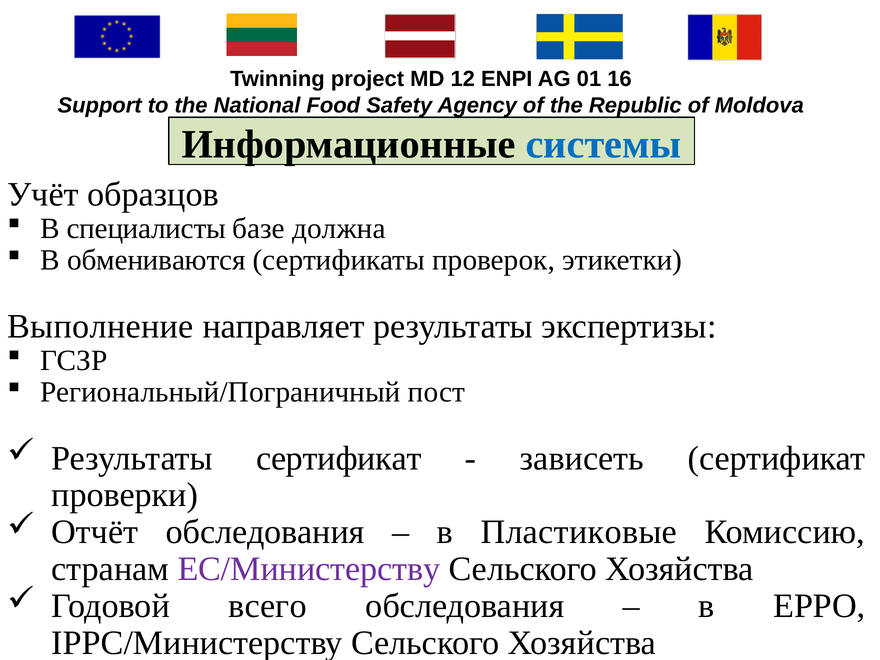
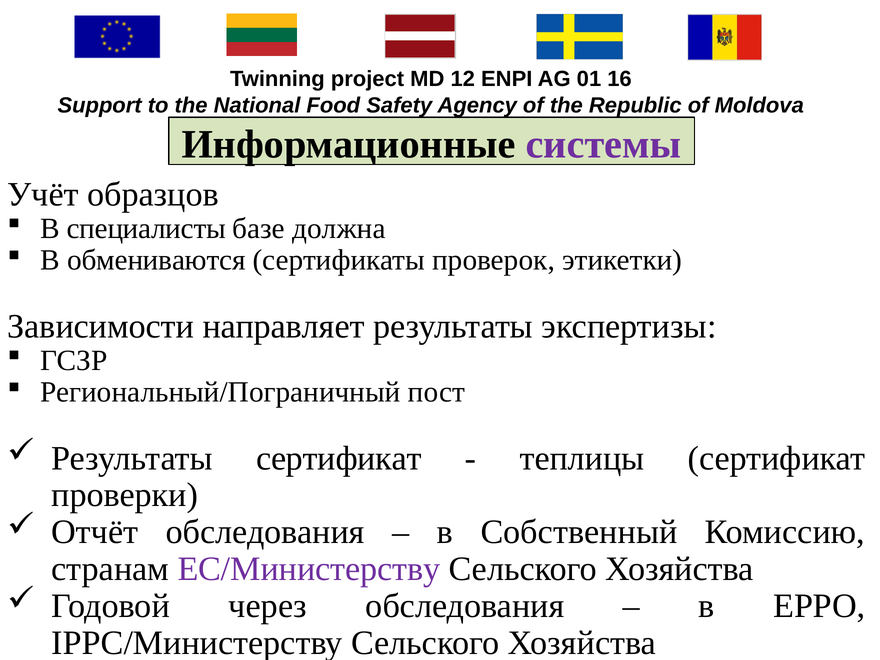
системы colour: blue -> purple (603, 144)
Выполнение: Выполнение -> Зависимости (101, 326)
зависеть: зависеть -> теплицы (582, 458)
Пластиковые: Пластиковые -> Собственный (579, 532)
всего: всего -> через (268, 606)
